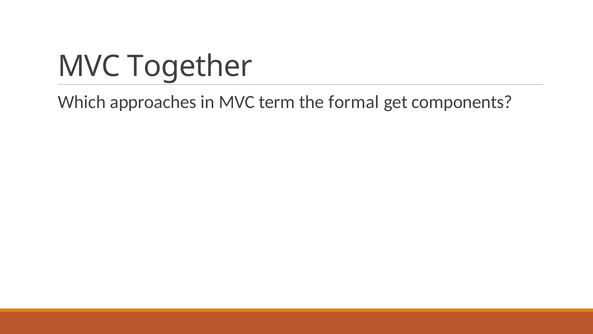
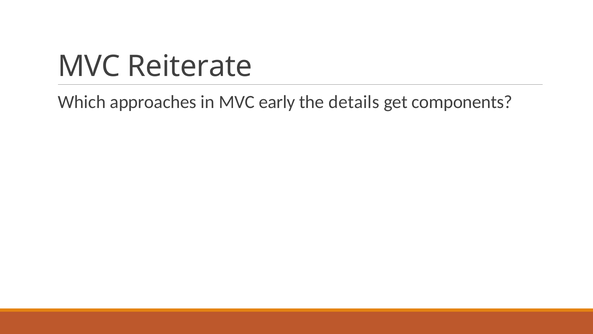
Together: Together -> Reiterate (190, 66)
term: term -> early (277, 102)
formal: formal -> details (354, 102)
